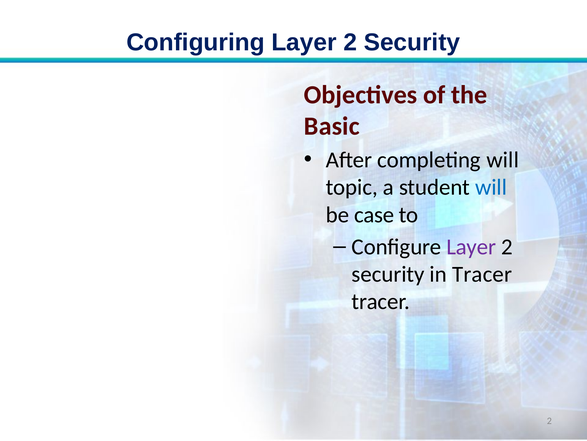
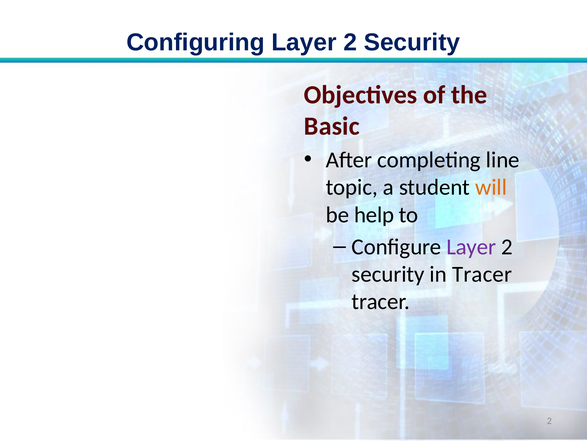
completing will: will -> line (503, 160)
will colour: blue -> orange (491, 187)
case: case -> help (374, 214)
